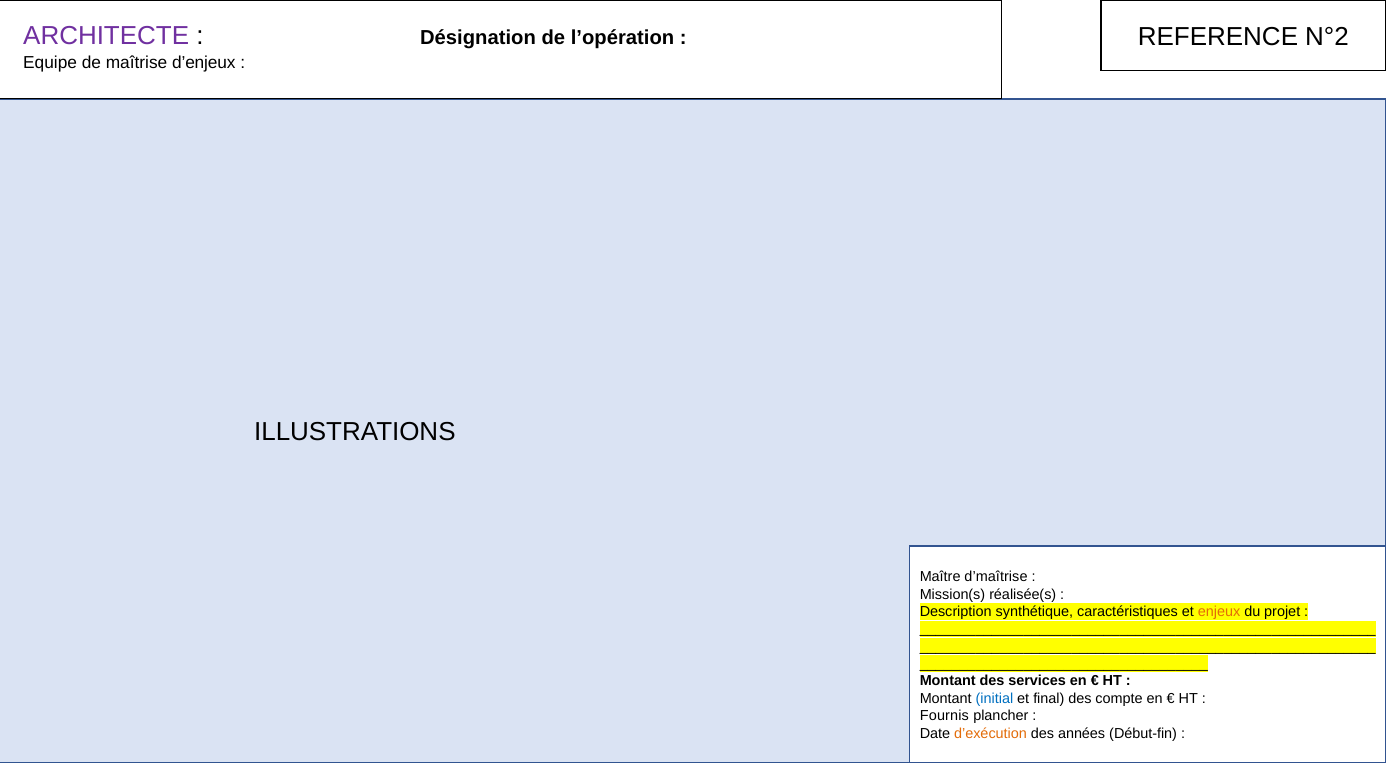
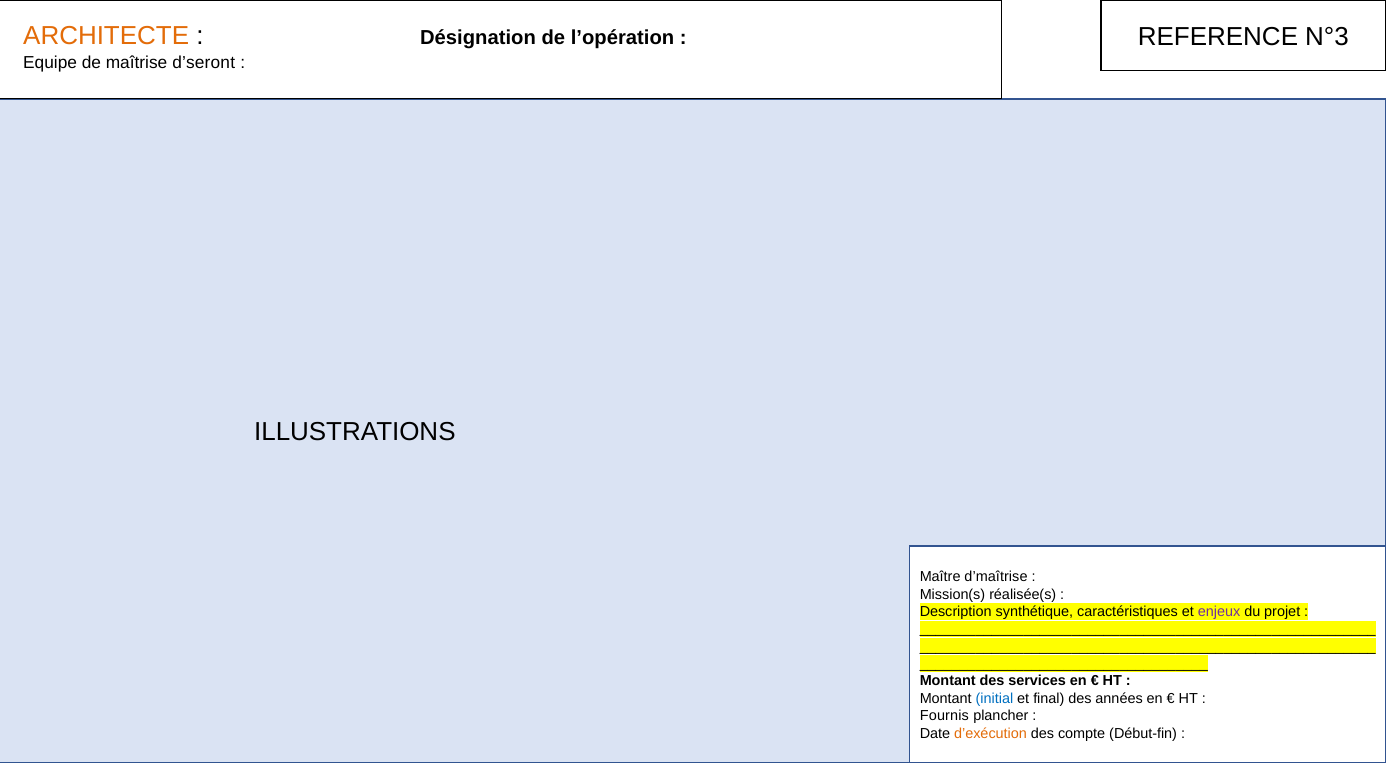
ARCHITECTE colour: purple -> orange (106, 36)
N°2: N°2 -> N°3 (1327, 37)
d’enjeux: d’enjeux -> d’seront (204, 63)
enjeux colour: orange -> purple (1219, 611)
compte: compte -> années (1119, 698)
années: années -> compte (1082, 733)
